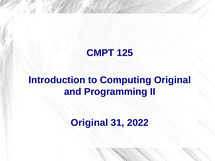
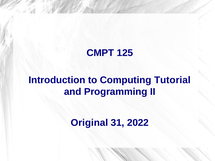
Computing Original: Original -> Tutorial (172, 80)
